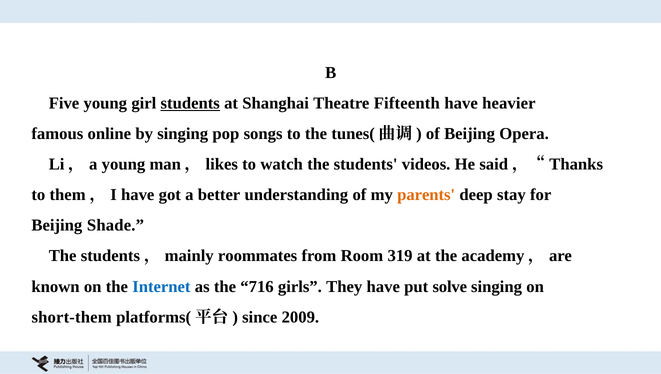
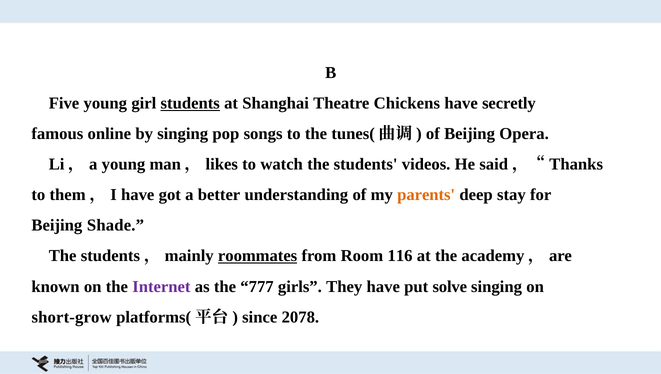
Fifteenth: Fifteenth -> Chickens (407, 103)
heavier: heavier -> secretly (509, 103)
roommates underline: none -> present (258, 256)
319: 319 -> 116 (400, 256)
Internet colour: blue -> purple (161, 286)
716: 716 -> 777 (257, 286)
short-them: short-them -> short-grow (72, 317)
2009: 2009 -> 2078 (300, 317)
